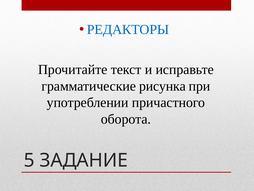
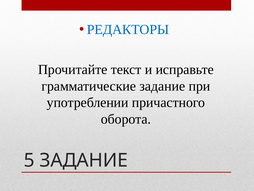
грамматические рисунка: рисунка -> задание (162, 86)
